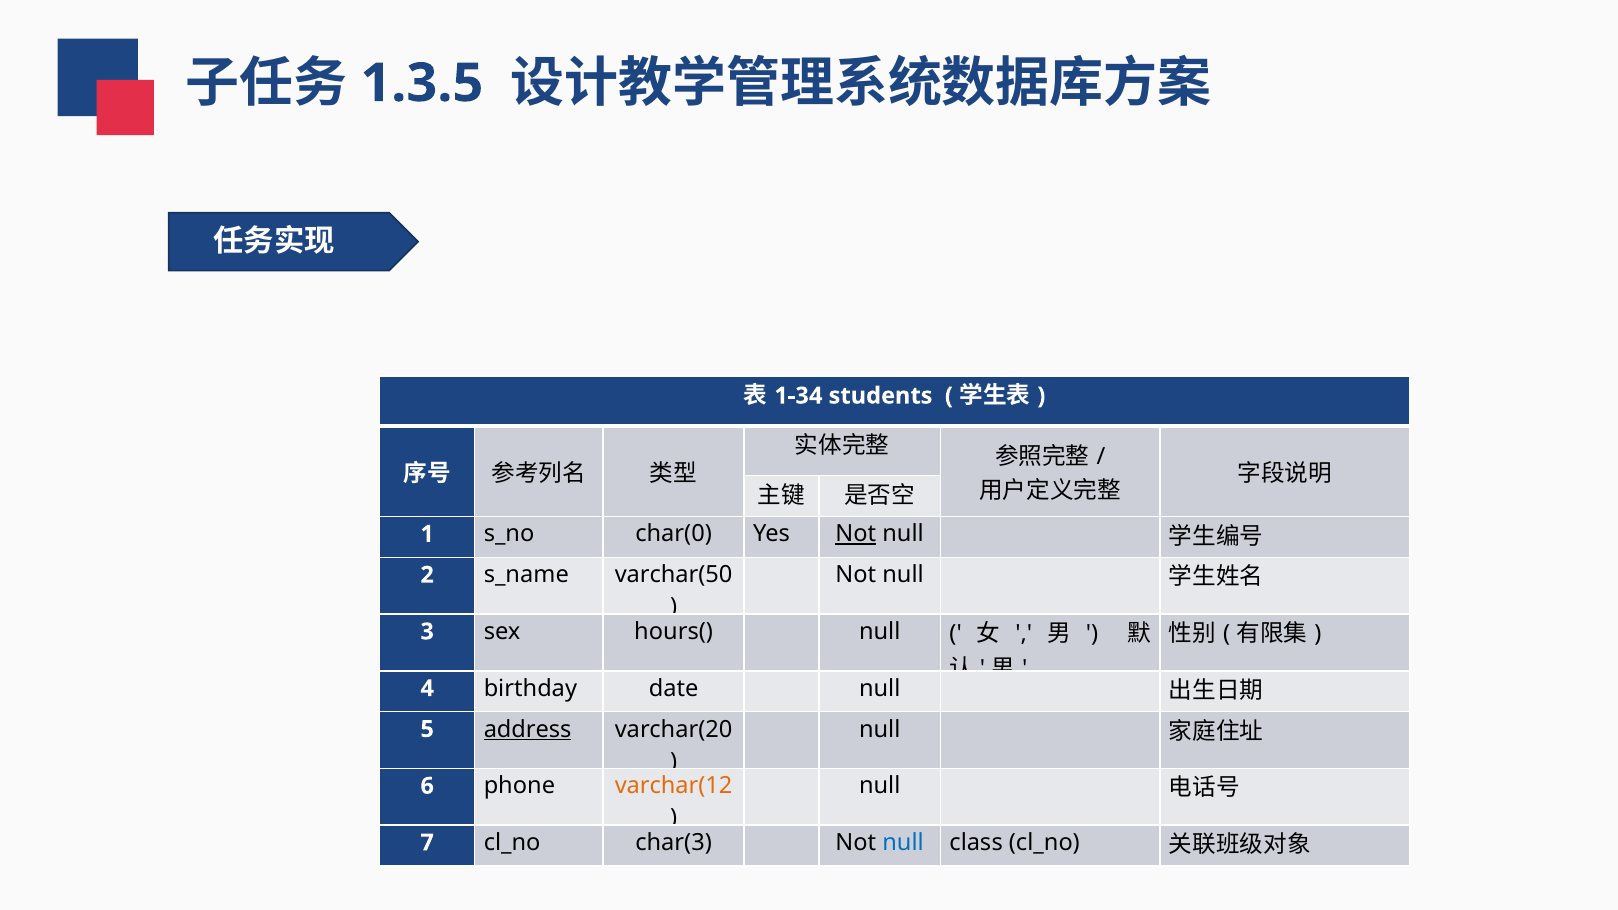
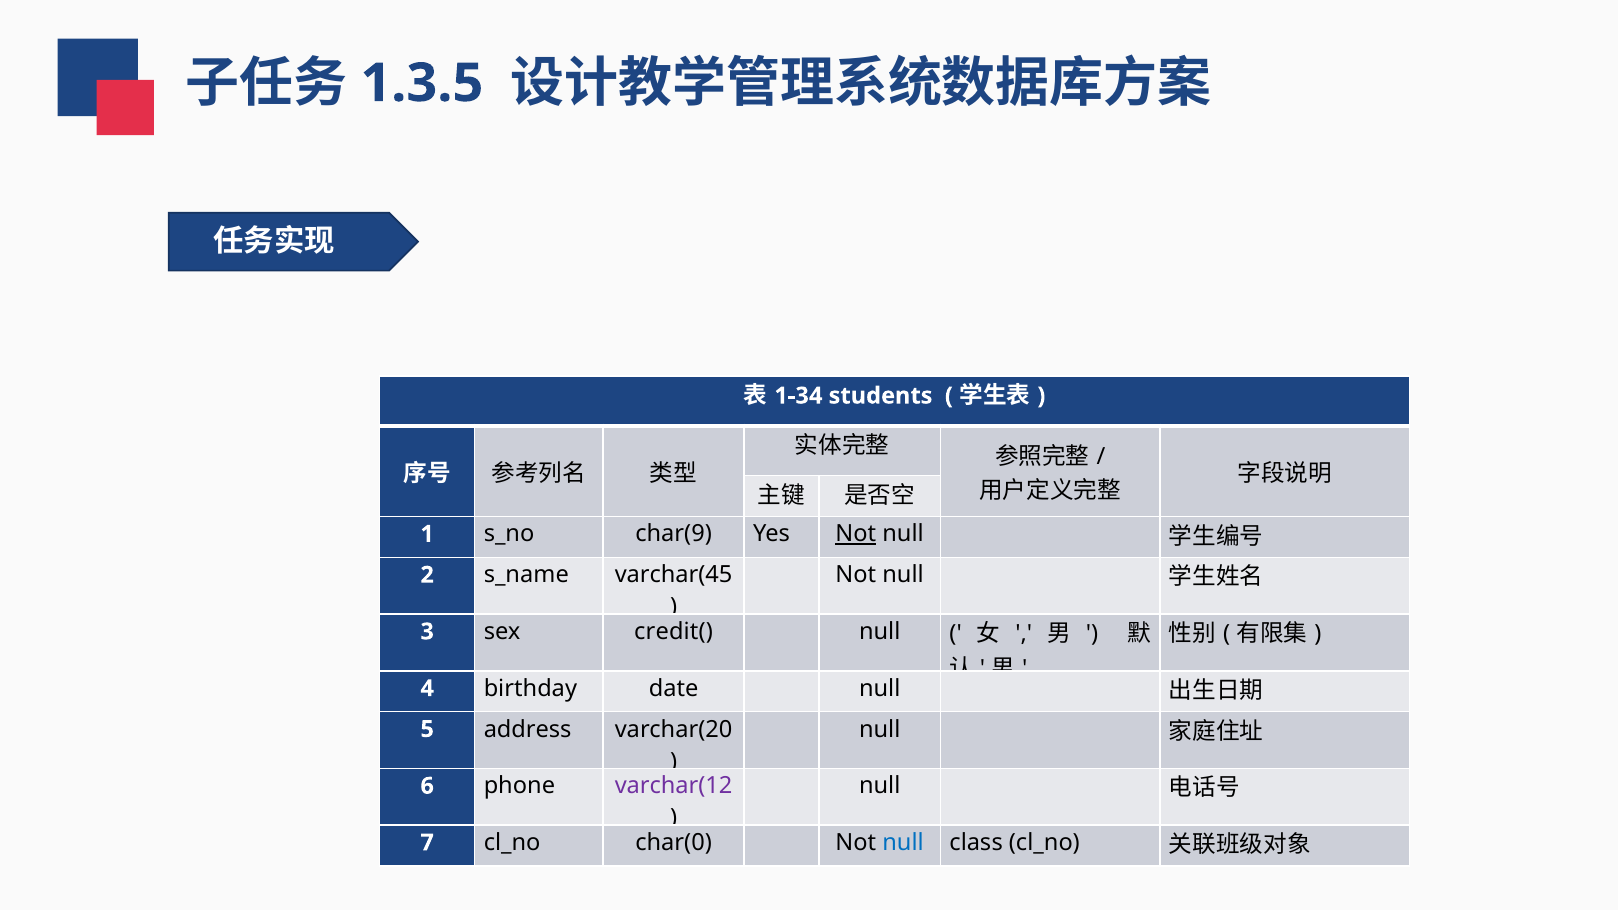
char(0: char(0 -> char(9 (674, 534)
varchar(50: varchar(50 -> varchar(45 (674, 575)
hours(: hours( -> credit( (674, 632)
address underline: present -> none (528, 729)
varchar(12 colour: orange -> purple (674, 786)
char(3: char(3 -> char(0 (674, 843)
